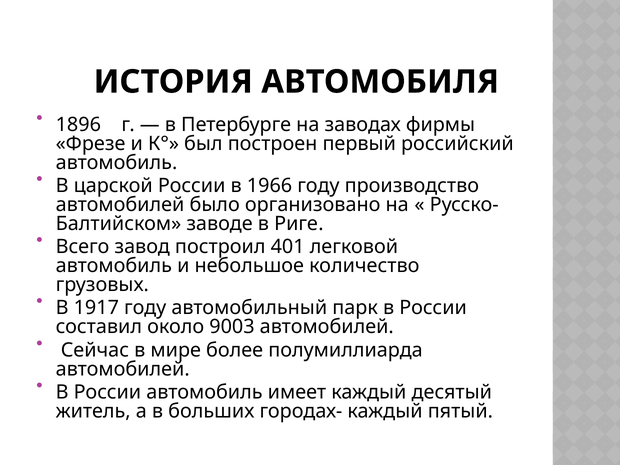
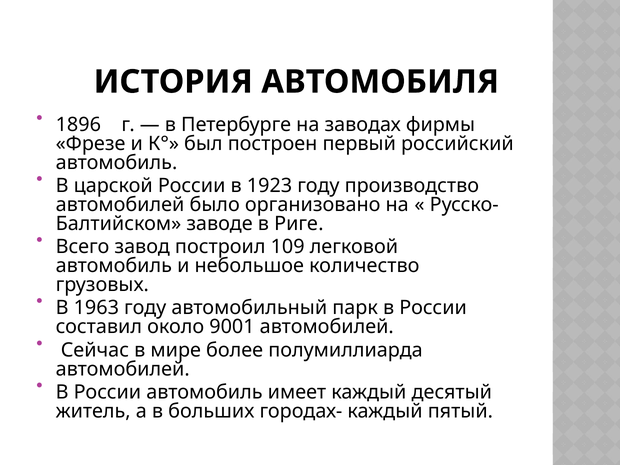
1966: 1966 -> 1923 (270, 186)
401: 401 -> 109 (288, 247)
1917: 1917 -> 1963 (96, 308)
9003: 9003 -> 9001 (232, 327)
